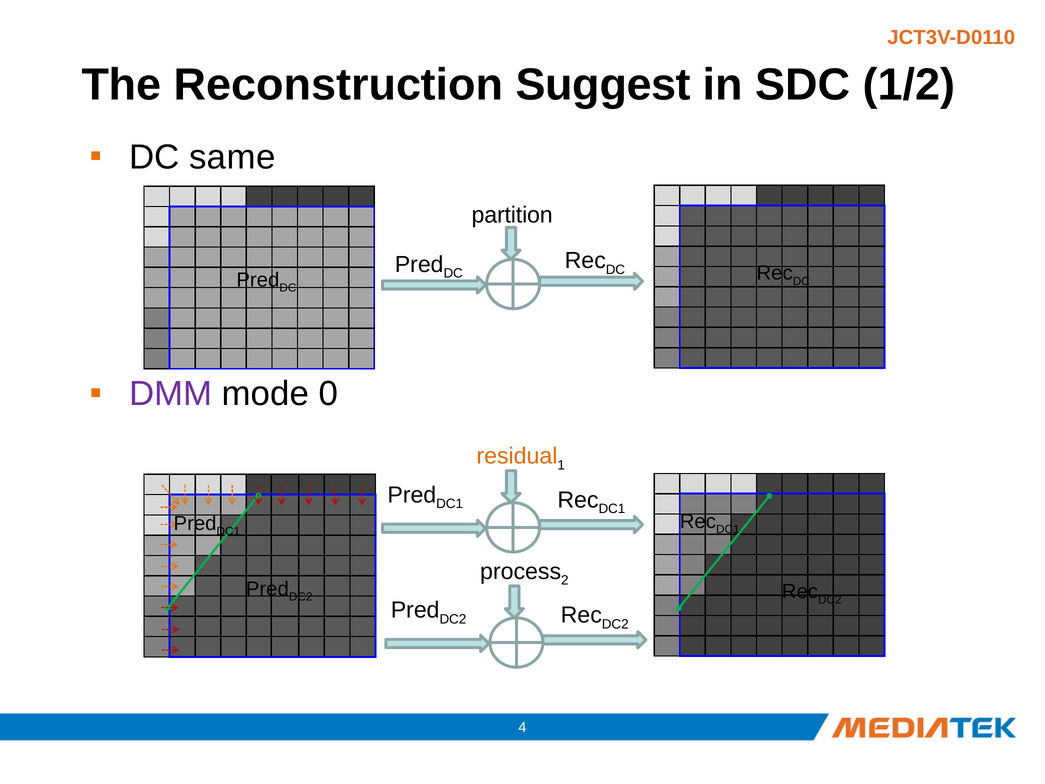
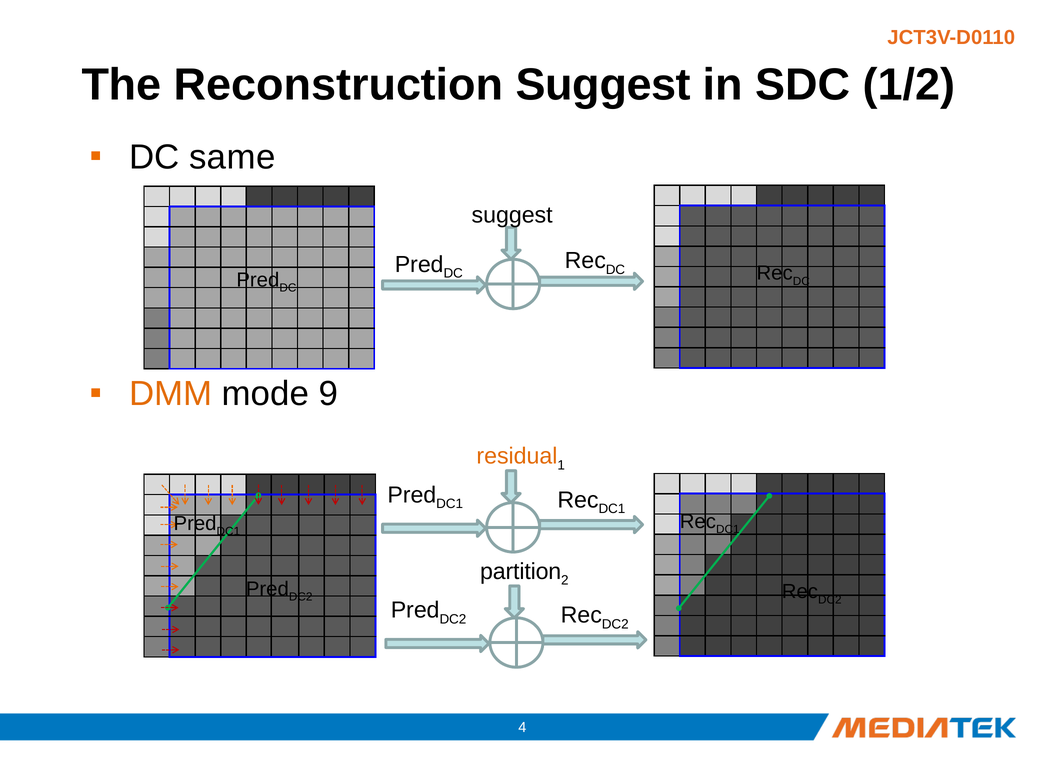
partition: partition -> suggest (512, 215)
DMM colour: purple -> orange (171, 394)
0: 0 -> 9 (328, 394)
process: process -> partition (521, 571)
